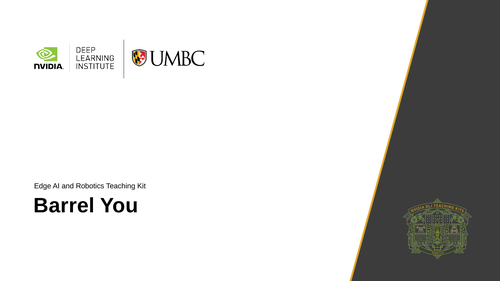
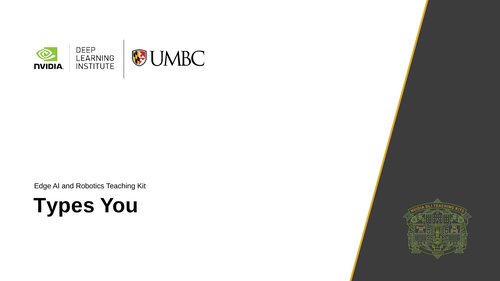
Barrel: Barrel -> Types (64, 206)
